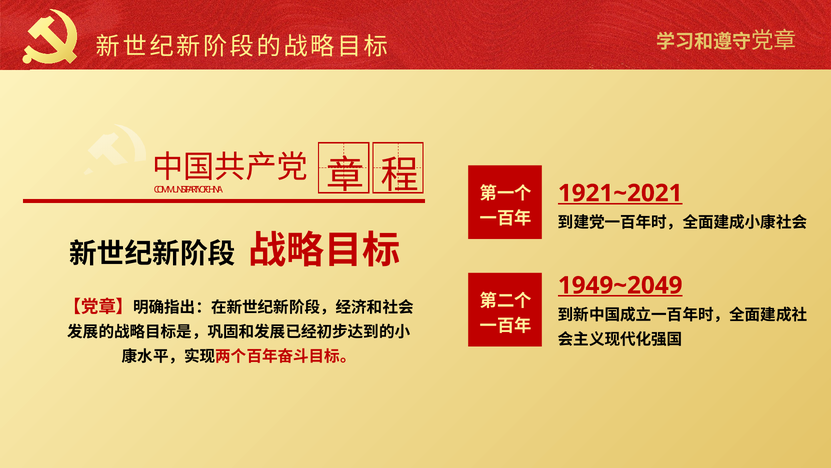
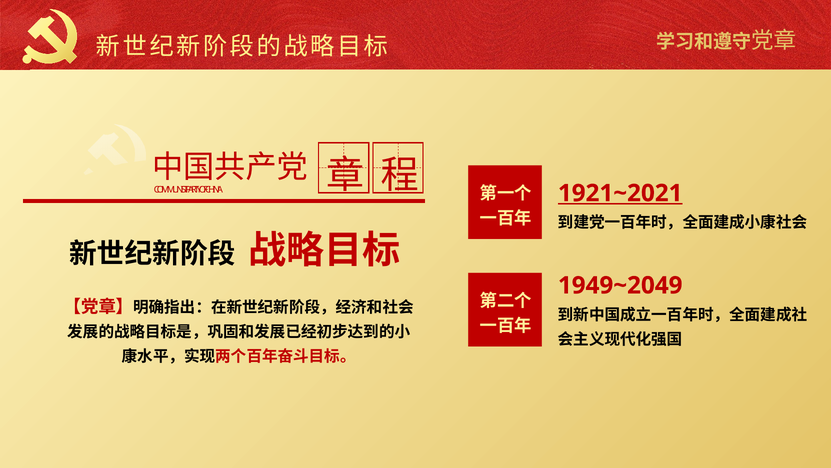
1949~2049 underline: present -> none (620, 285)
